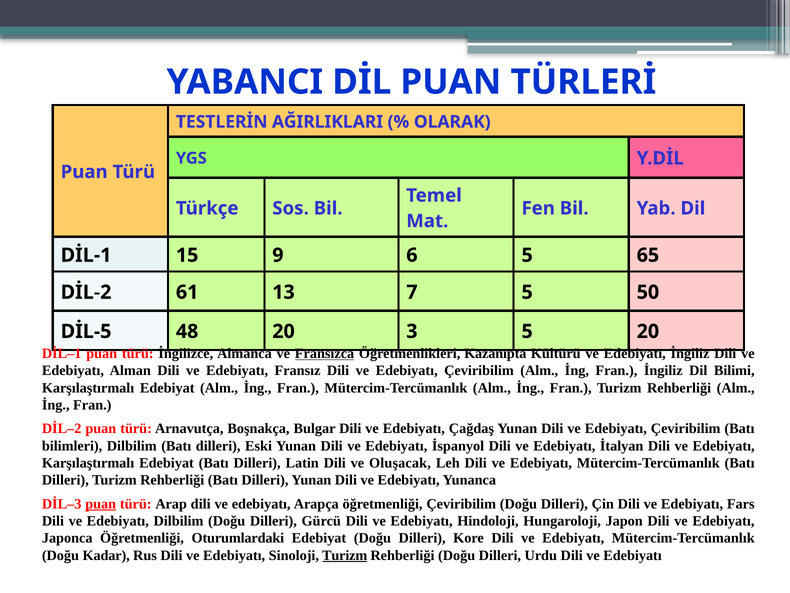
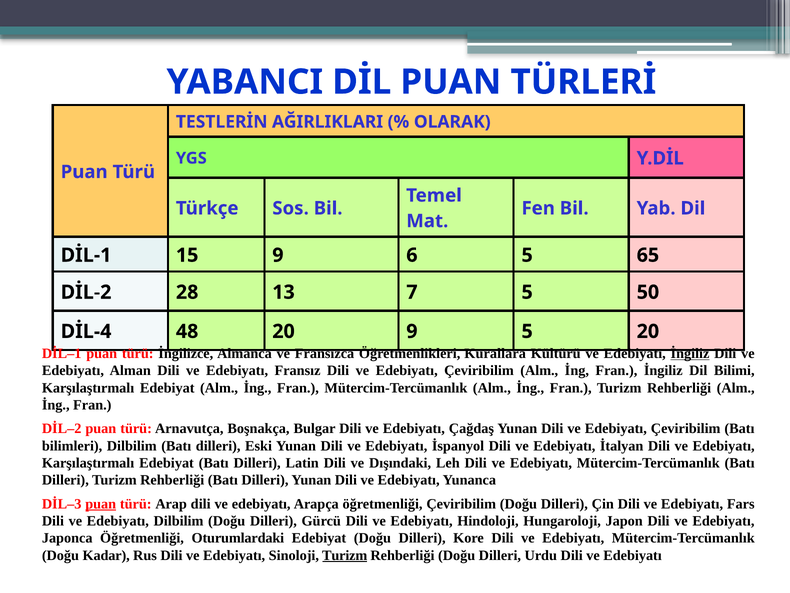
61: 61 -> 28 (187, 292)
DİL-5: DİL-5 -> DİL-4 (86, 331)
20 3: 3 -> 9 (412, 331)
Fransızca underline: present -> none (325, 353)
Kazanıpta: Kazanıpta -> Kurallara (495, 353)
İngiliz underline: none -> present (690, 353)
Oluşacak: Oluşacak -> Dışındaki (400, 463)
